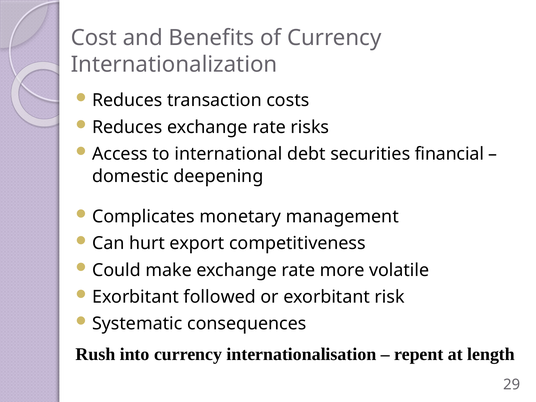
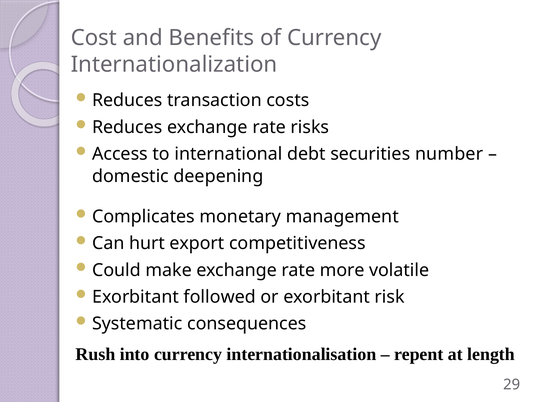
financial: financial -> number (449, 154)
